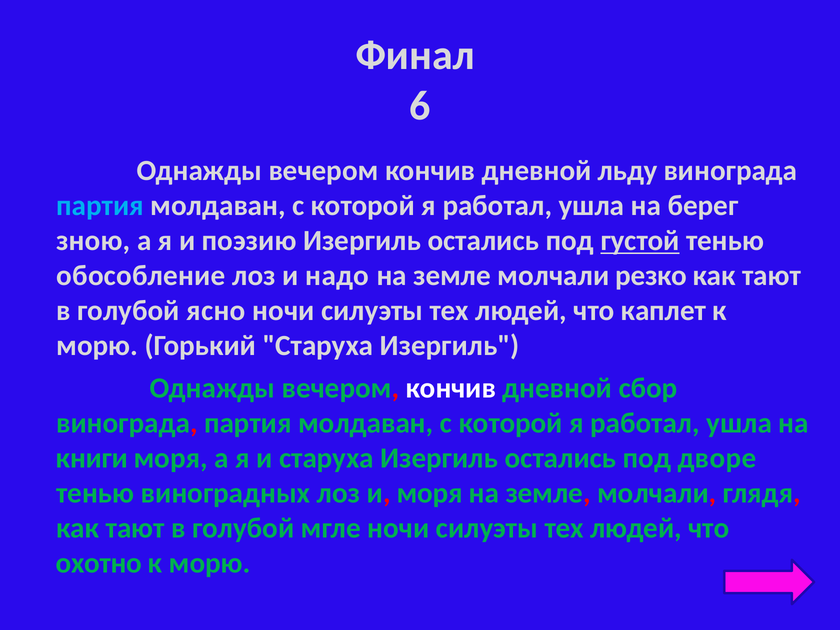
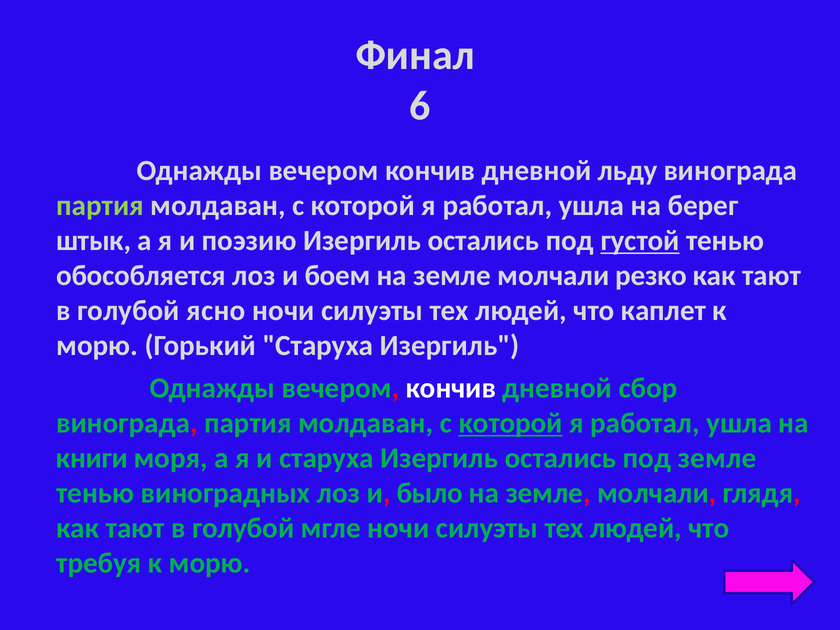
партия colour: light blue -> light green (100, 206)
зною: зною -> штык (94, 241)
обособление: обособление -> обособляется (141, 276)
надо: надо -> боем (338, 276)
которой underline: none -> present (511, 423)
под дворе: дворе -> земле (717, 458)
и моря: моря -> было (430, 493)
охотно: охотно -> требуя (99, 563)
